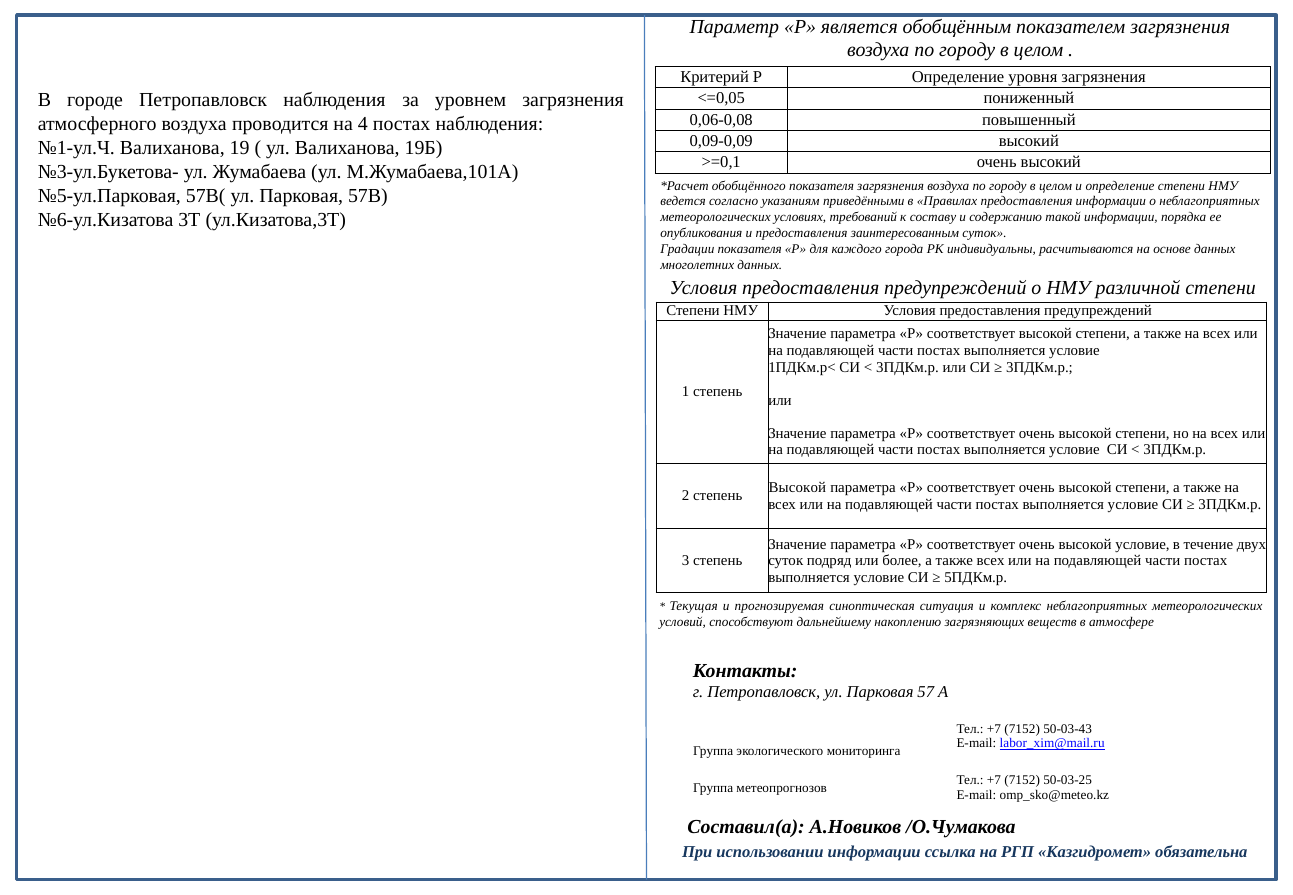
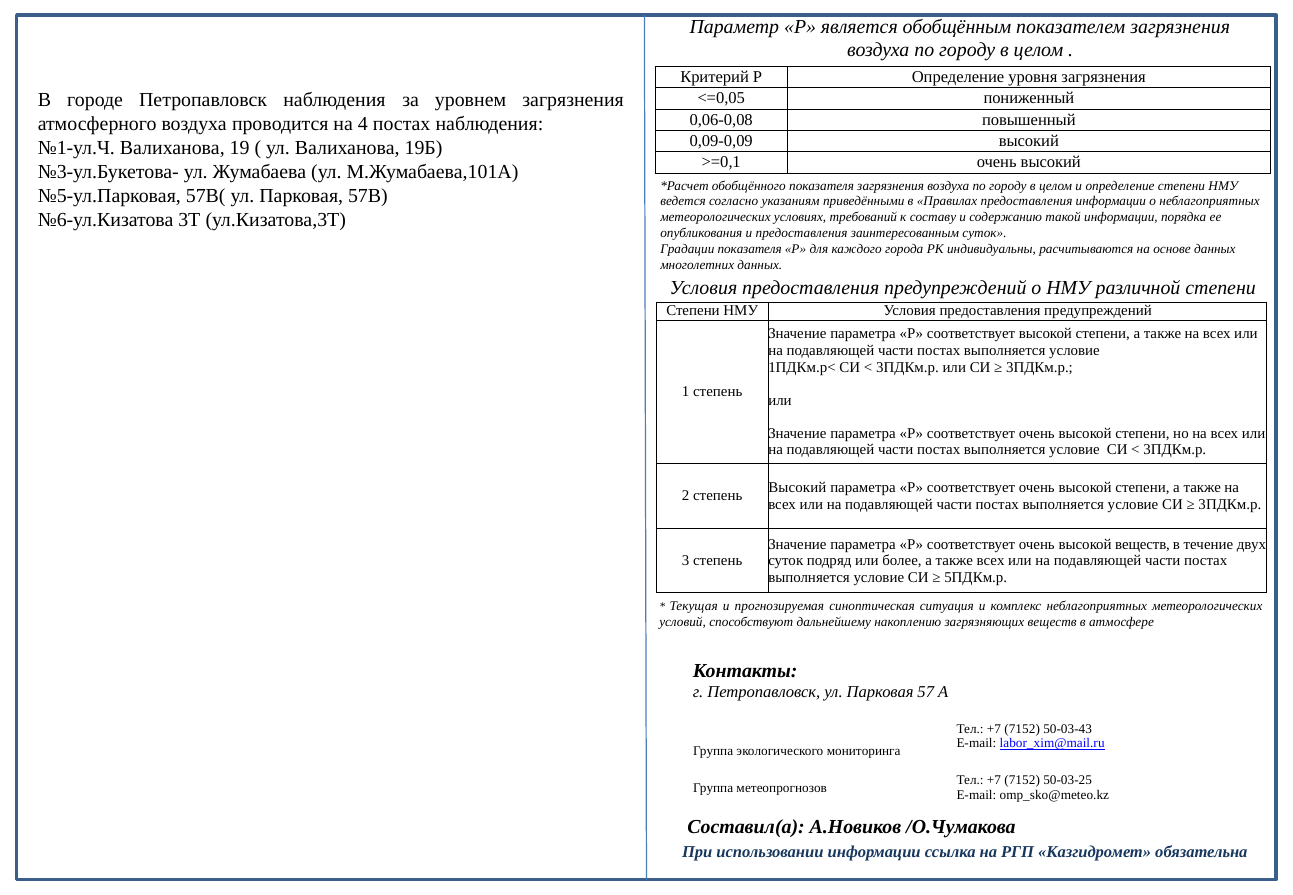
Высокой: Высокой -> Высокий (797, 488)
высокой условие: условие -> веществ (1143, 544)
